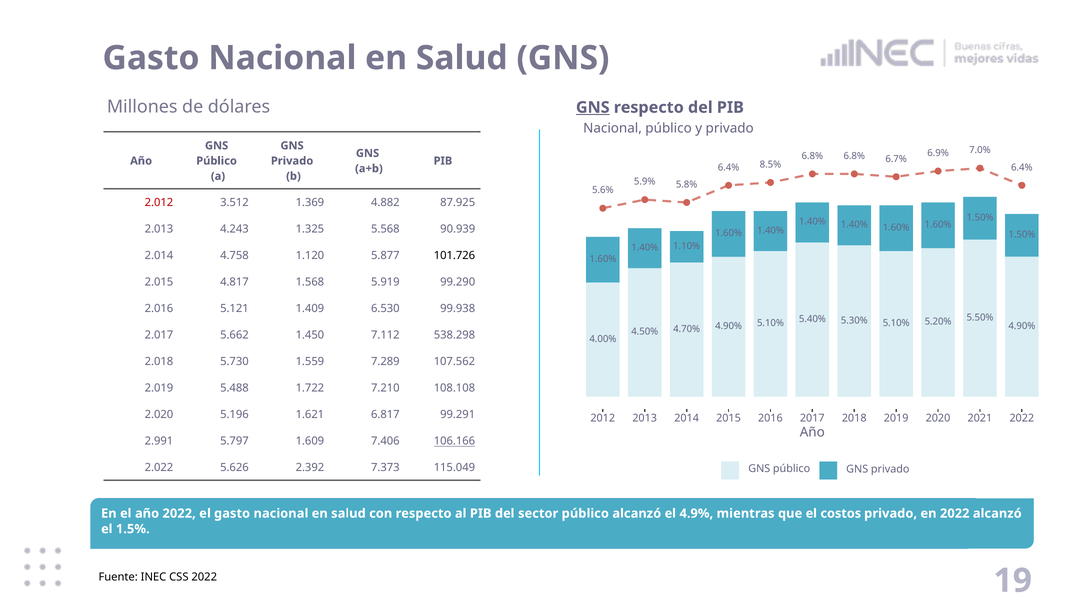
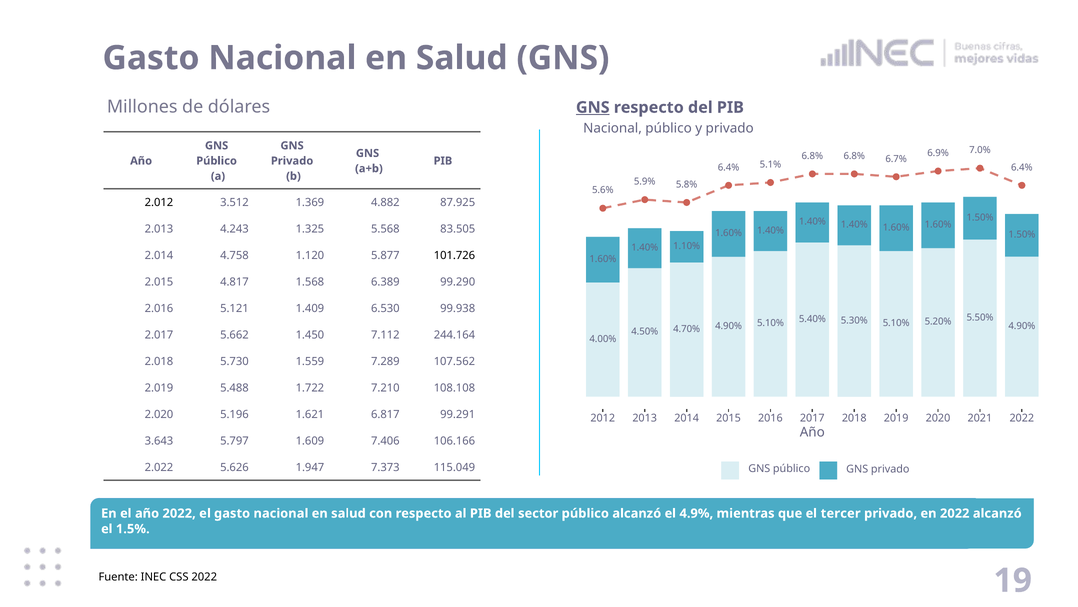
8.5%: 8.5% -> 5.1% (770, 164)
2.012 colour: red -> black (159, 202)
90.939: 90.939 -> 83.505 (458, 229)
5.919: 5.919 -> 6.389 (385, 282)
538.298: 538.298 -> 244.164 (454, 335)
2.991: 2.991 -> 3.643 (159, 441)
106.166 underline: present -> none (454, 441)
2.392: 2.392 -> 1.947 (310, 467)
costos: costos -> tercer (841, 513)
